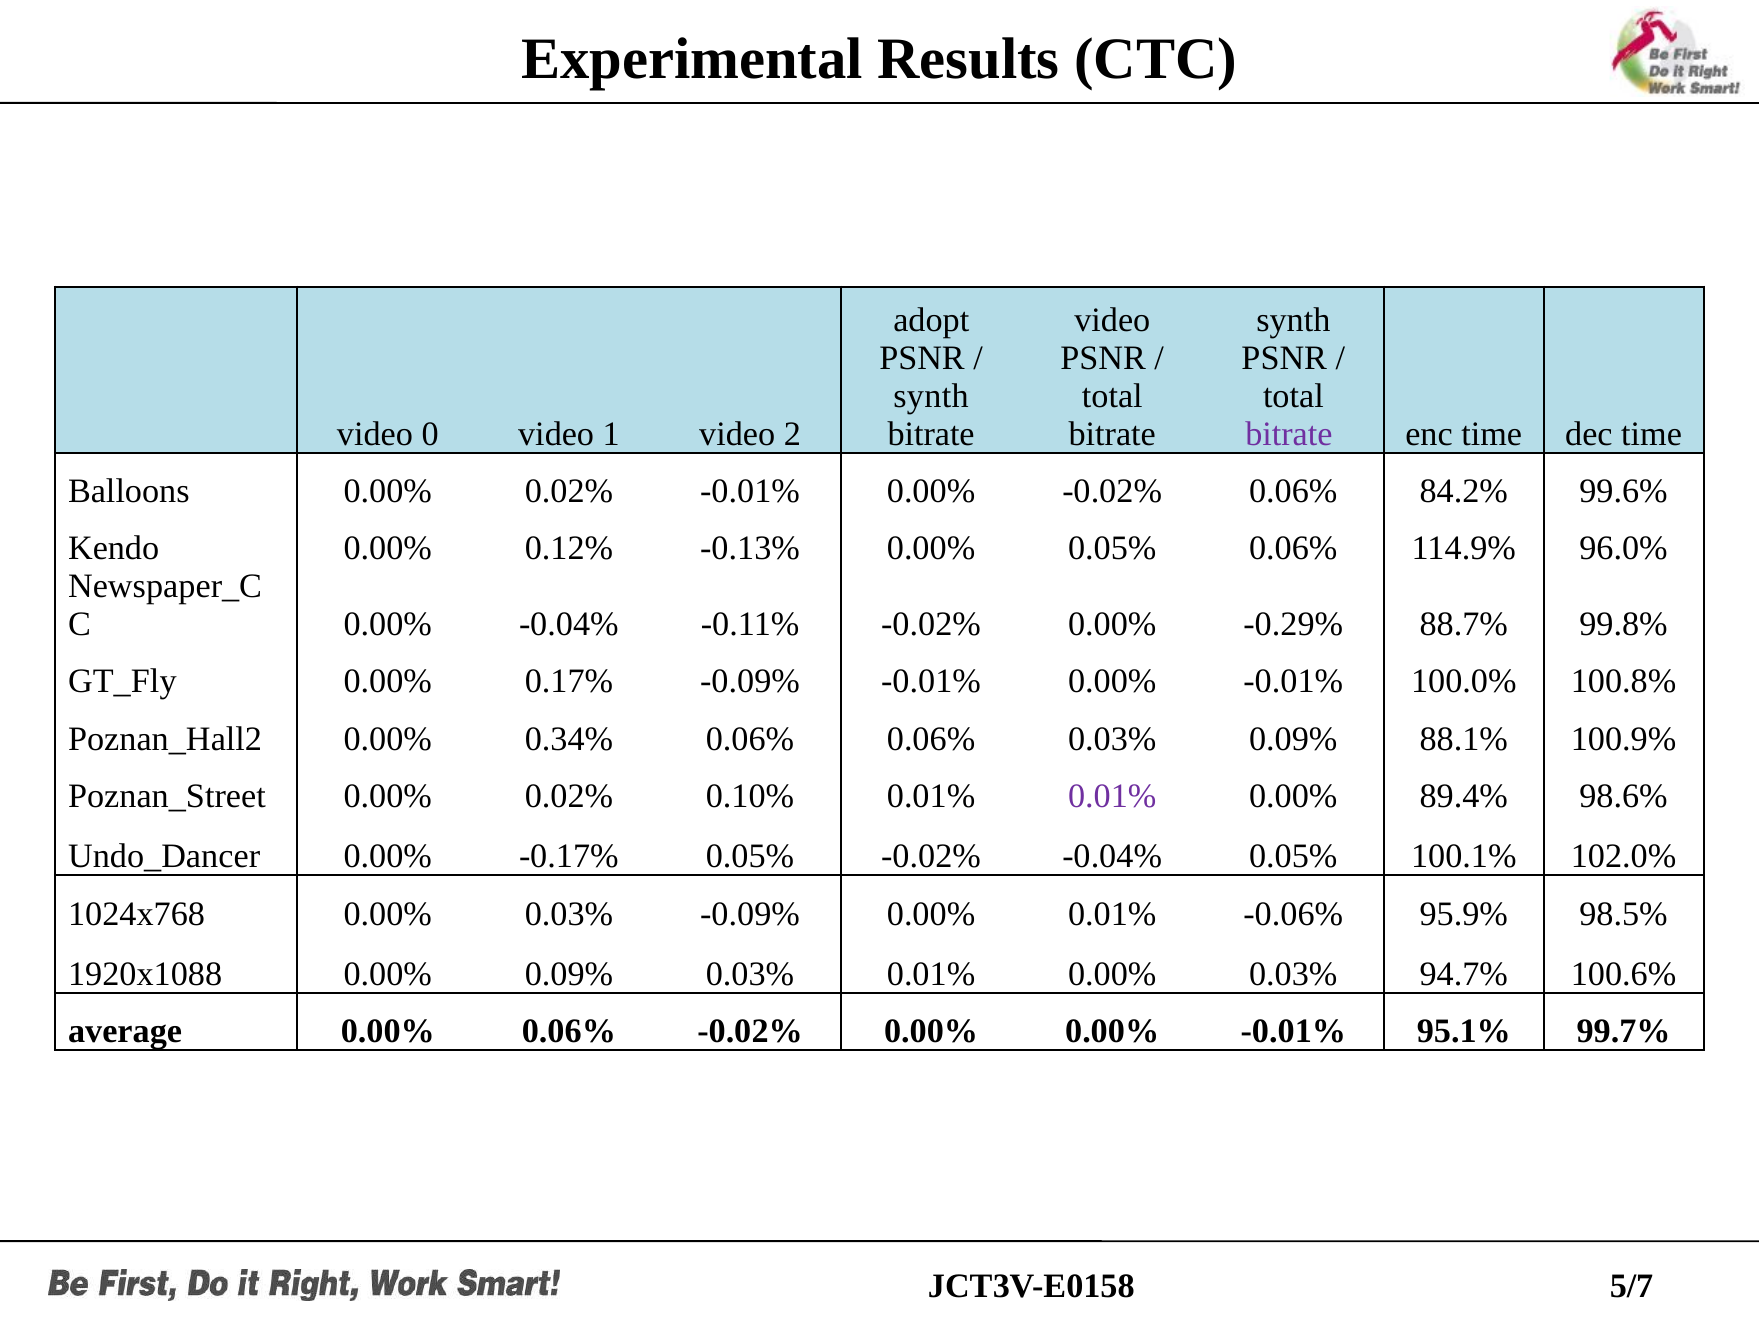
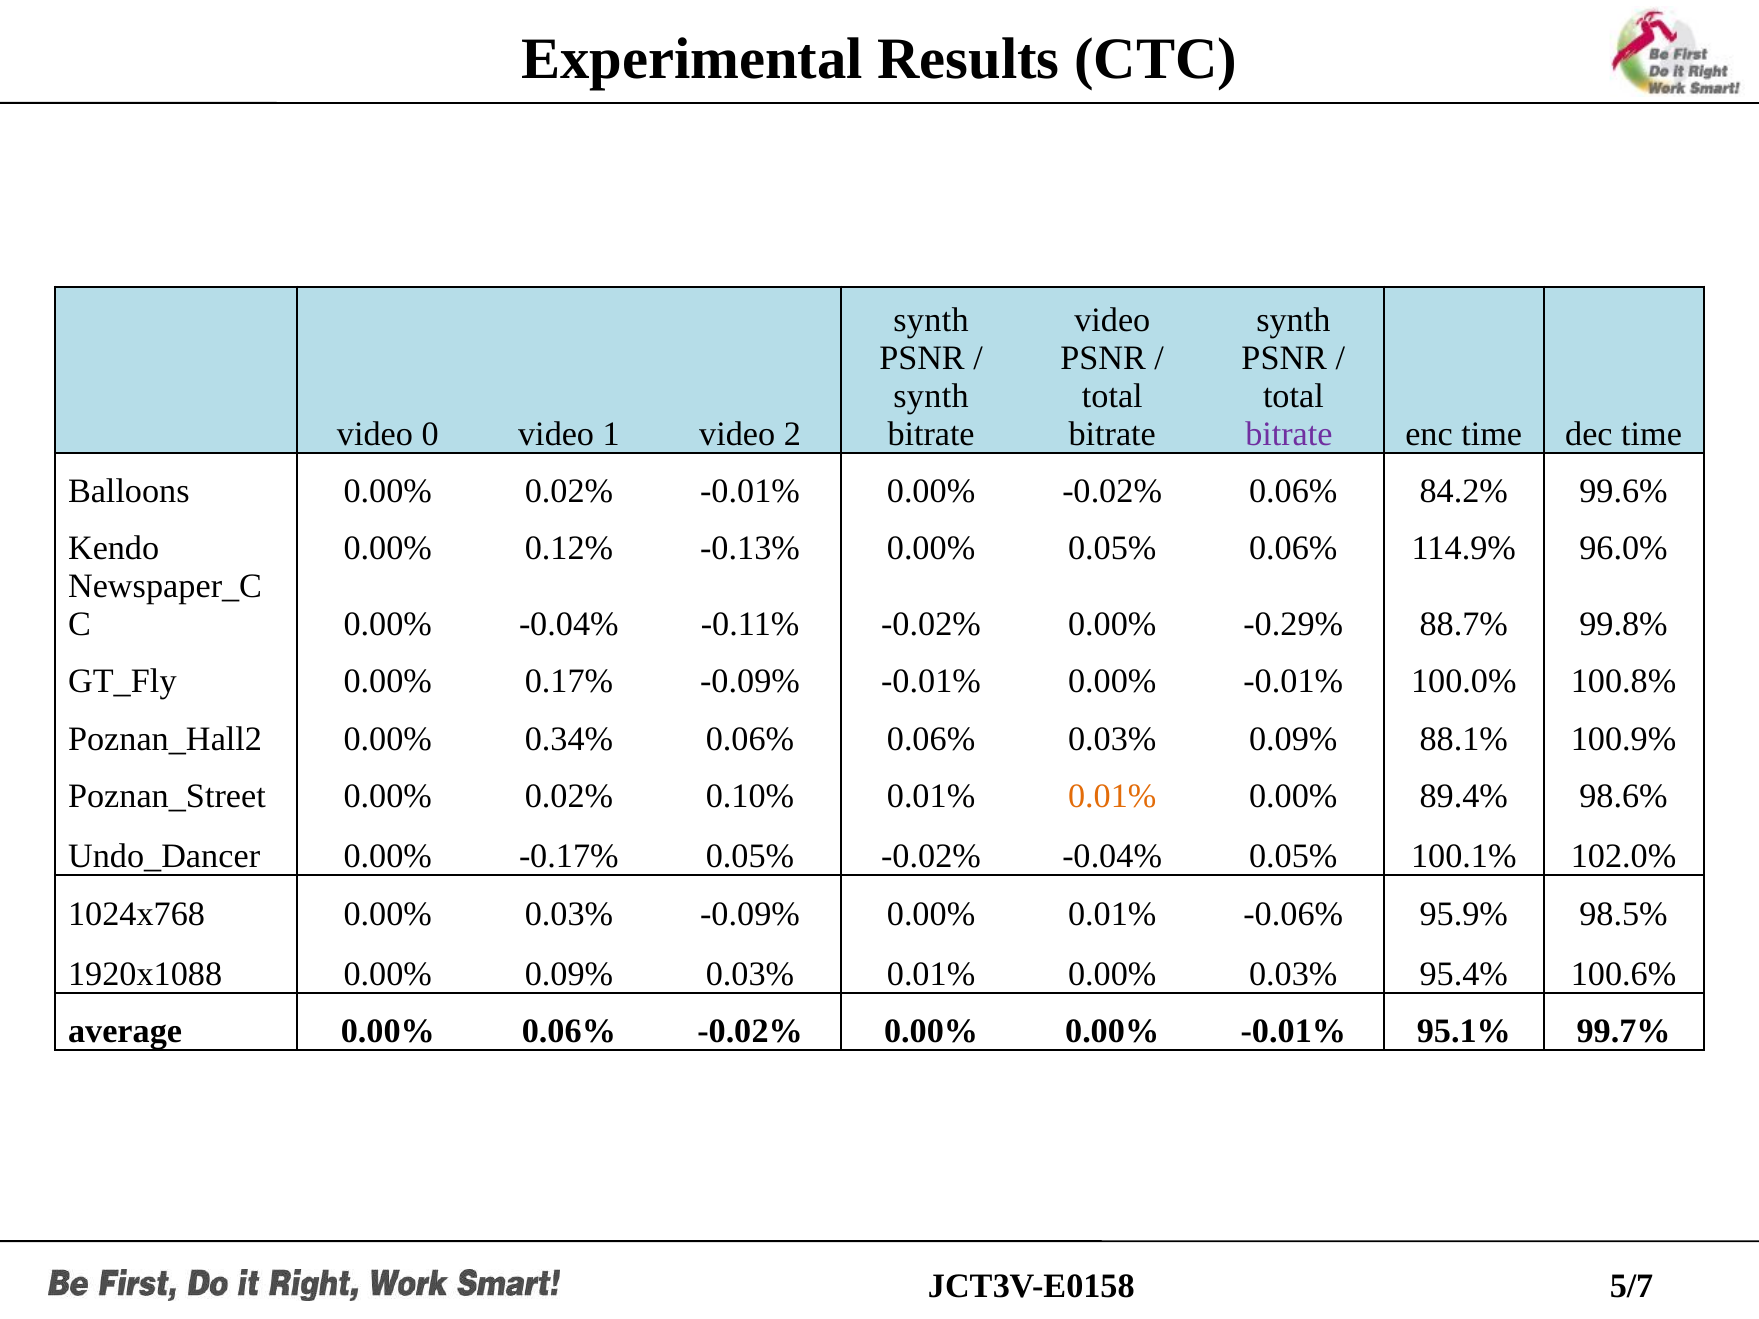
adopt: adopt -> synth (931, 321)
0.01% colour: purple -> orange (1112, 796)
94.7%: 94.7% -> 95.4% (1464, 974)
